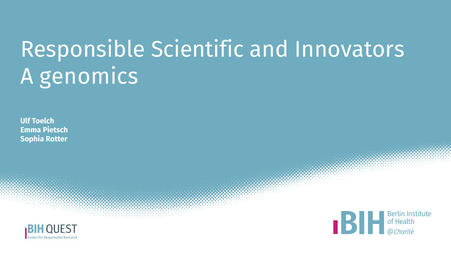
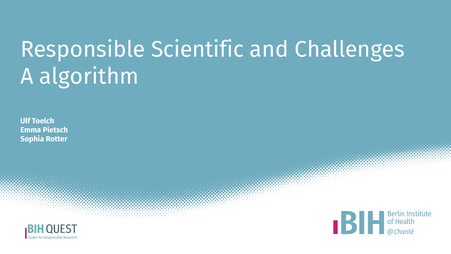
Innovators: Innovators -> Challenges (350, 49)
genomics: genomics -> algorithm (89, 76)
